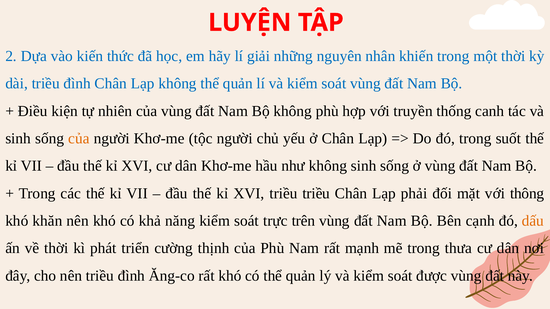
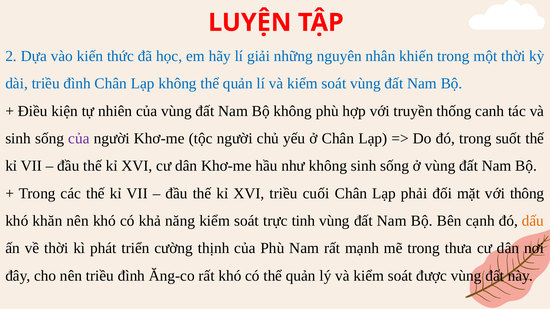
của colour: orange -> purple (79, 139)
triều triều: triều -> cuối (316, 194)
trên: trên -> tinh (303, 221)
